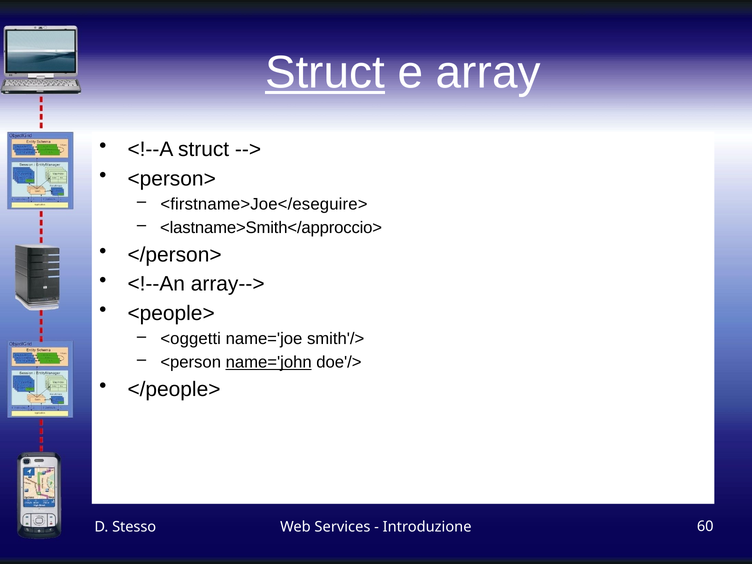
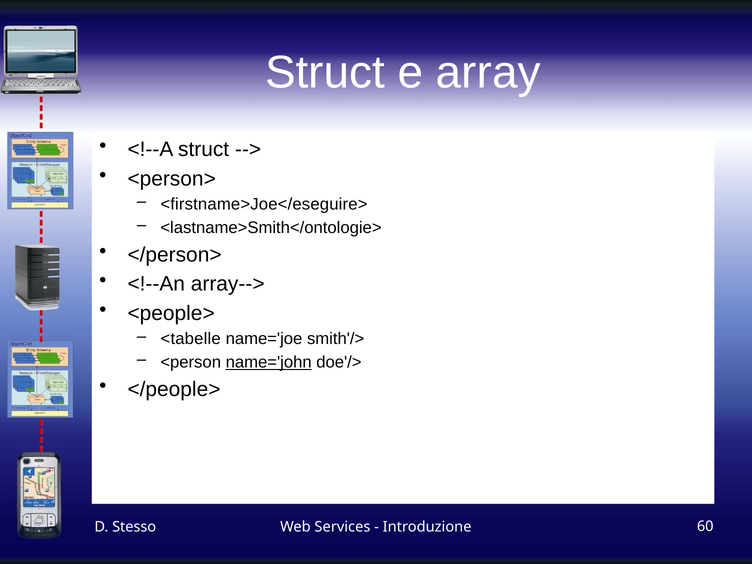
Struct underline: present -> none (325, 73)
<lastname>Smith</approccio>: <lastname>Smith</approccio> -> <lastname>Smith</ontologie> (271, 228)
<oggetti: <oggetti -> <tabelle (191, 339)
